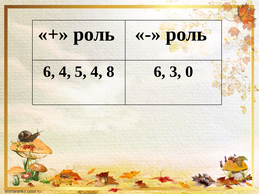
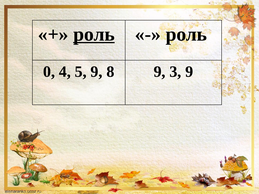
роль underline: none -> present (94, 34)
6: 6 -> 0 (49, 72)
5 4: 4 -> 9 (97, 72)
8 6: 6 -> 9 (160, 72)
3 0: 0 -> 9 (189, 72)
